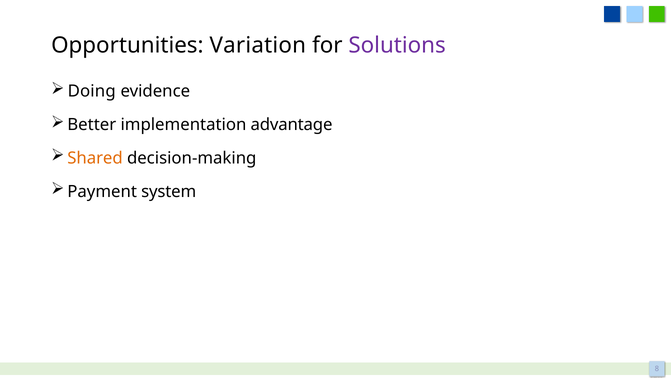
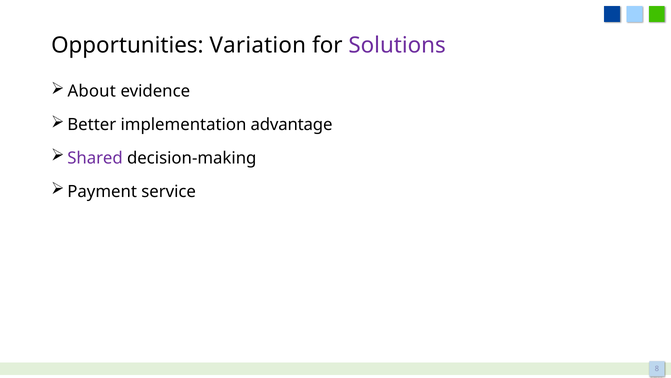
Doing: Doing -> About (92, 91)
Shared colour: orange -> purple (95, 158)
system: system -> service (169, 191)
